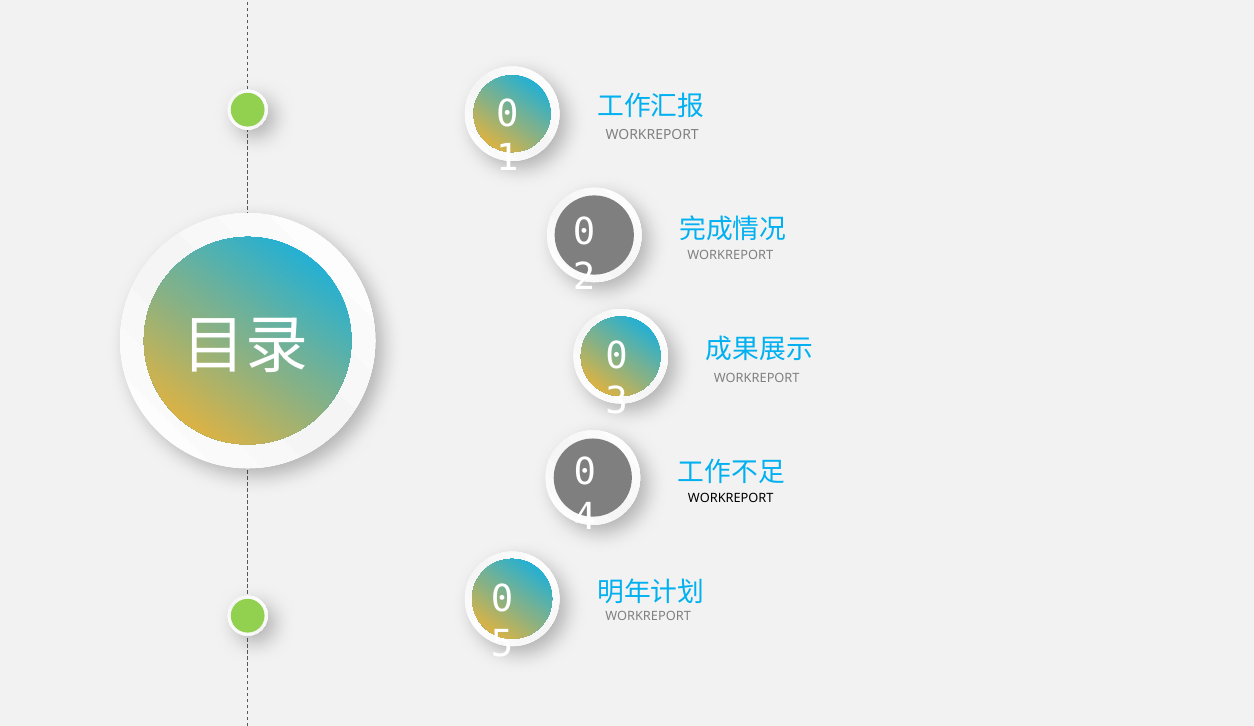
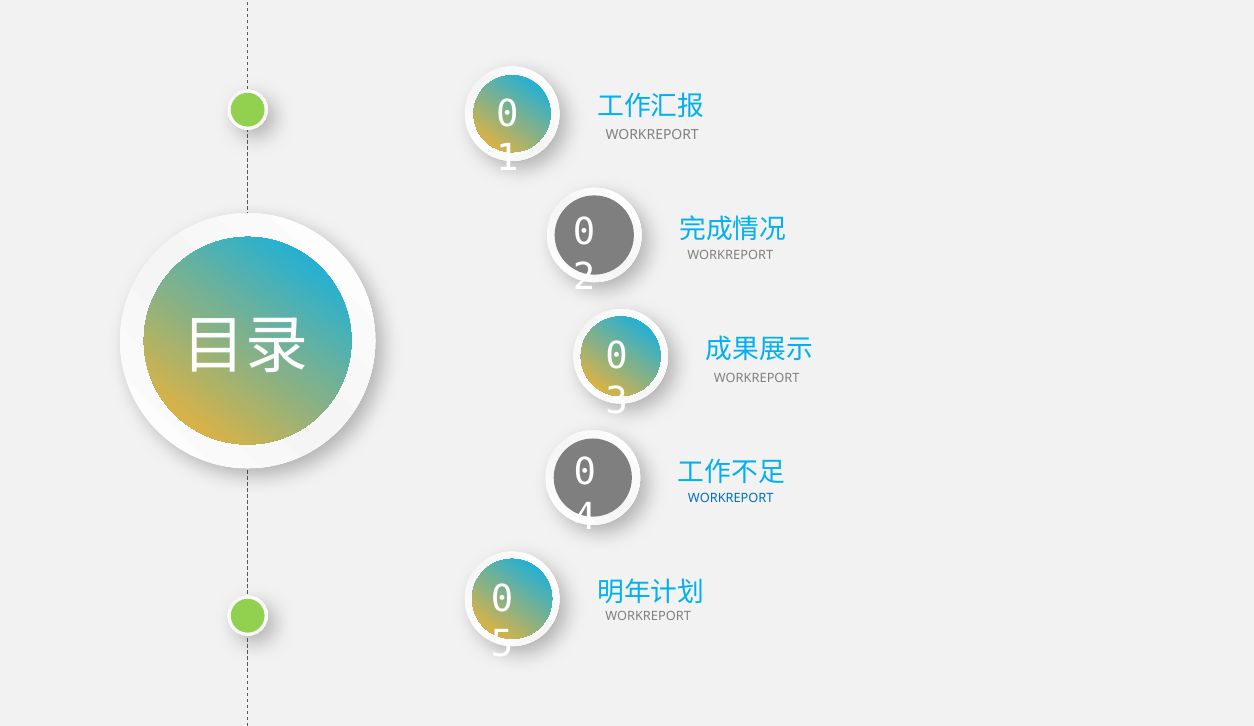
WORKREPORT colour: black -> blue (731, 498)
